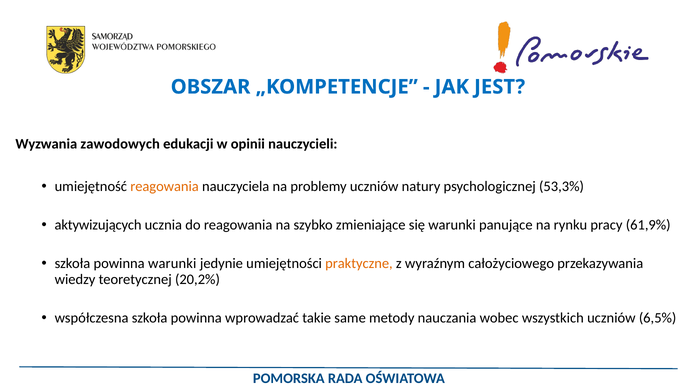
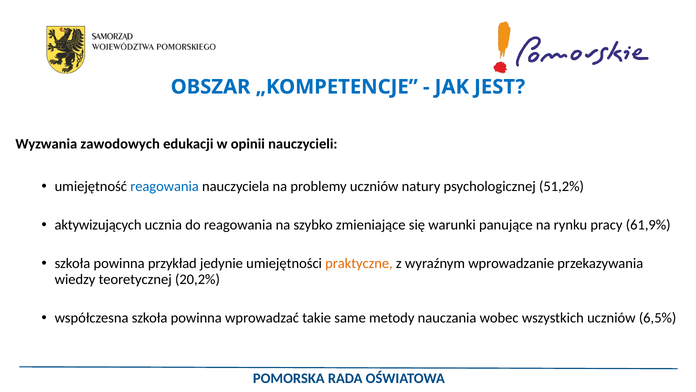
reagowania colour: orange -> blue (165, 186)
53,3%: 53,3% -> 51,2% (561, 186)
powinna warunki: warunki -> przykład (172, 263)
całożyciowego: całożyciowego -> wprowadzanie (511, 263)
